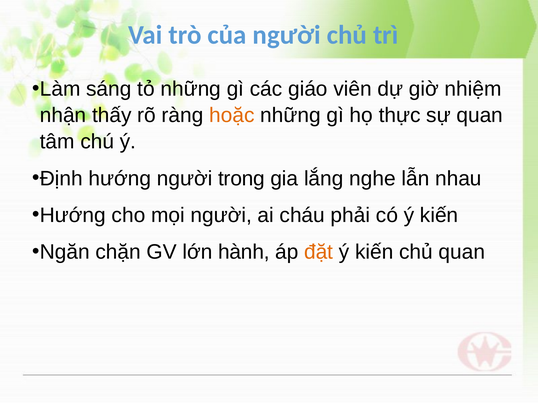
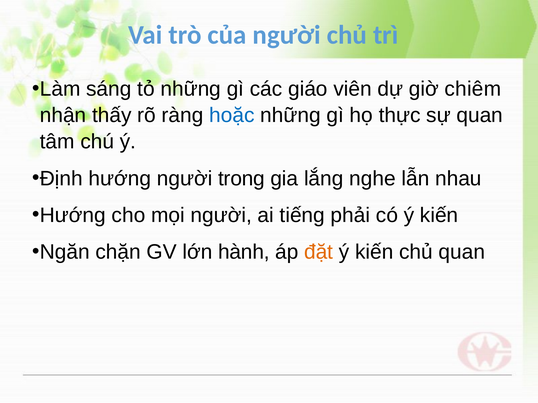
nhiệm: nhiệm -> chiêm (473, 89)
hoặc colour: orange -> blue (232, 115)
cháu: cháu -> tiếng (302, 215)
